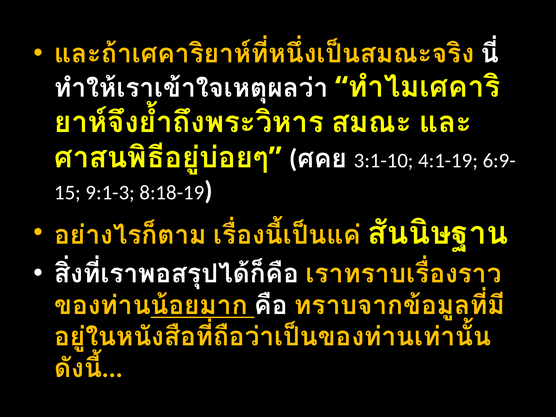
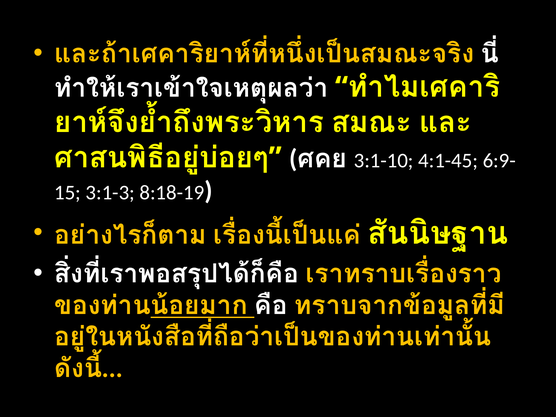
4:1-19: 4:1-19 -> 4:1-45 (448, 161)
9:1-3: 9:1-3 -> 3:1-3 (110, 193)
